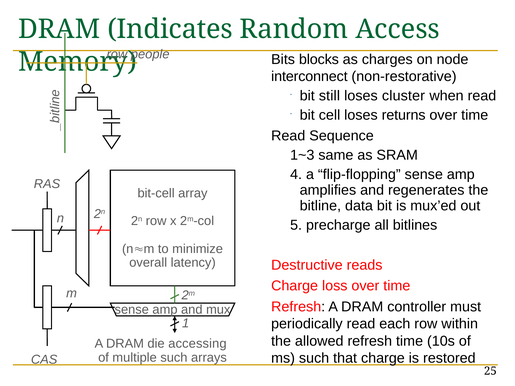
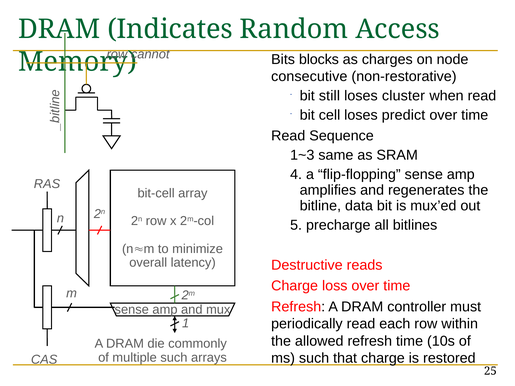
people: people -> cannot (150, 54)
interconnect: interconnect -> consecutive (309, 77)
returns: returns -> predict (403, 115)
accessing: accessing -> commonly (198, 344)
